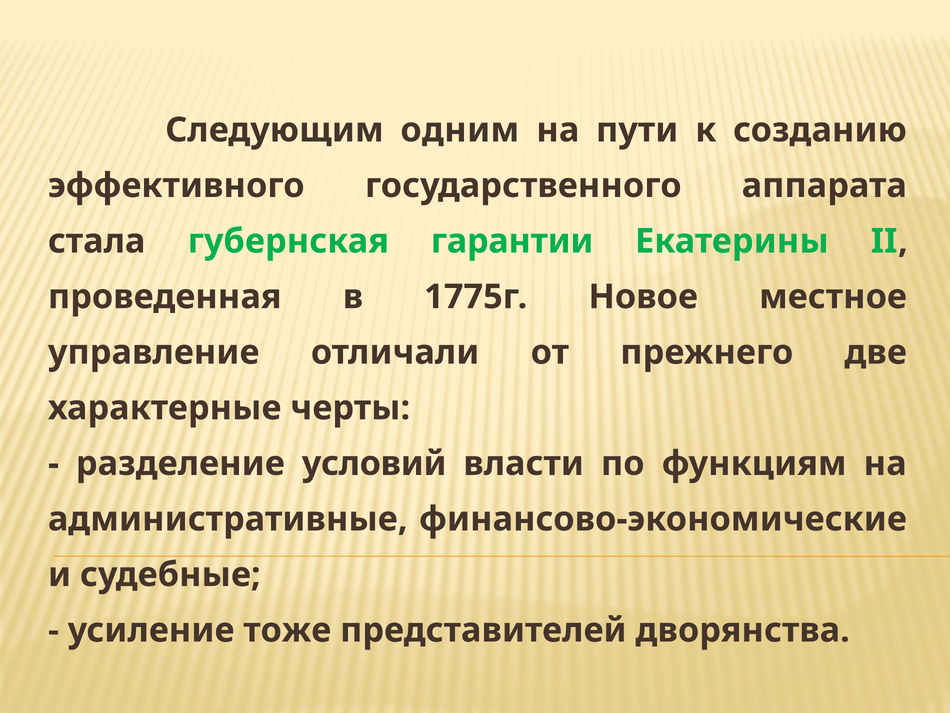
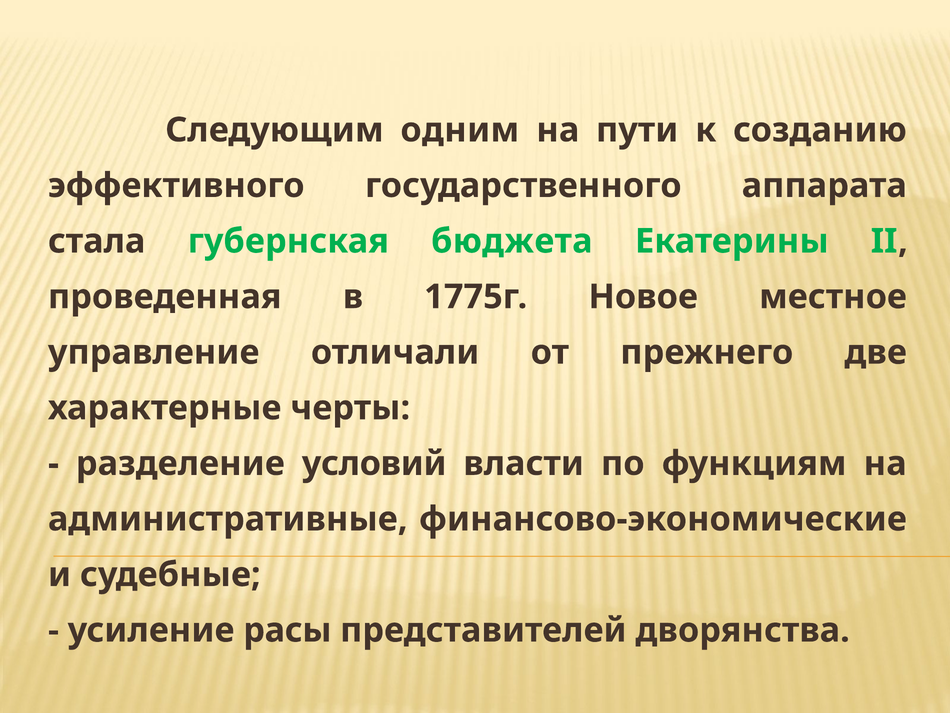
гарантии: гарантии -> бюджета (512, 241)
тоже: тоже -> расы (287, 630)
